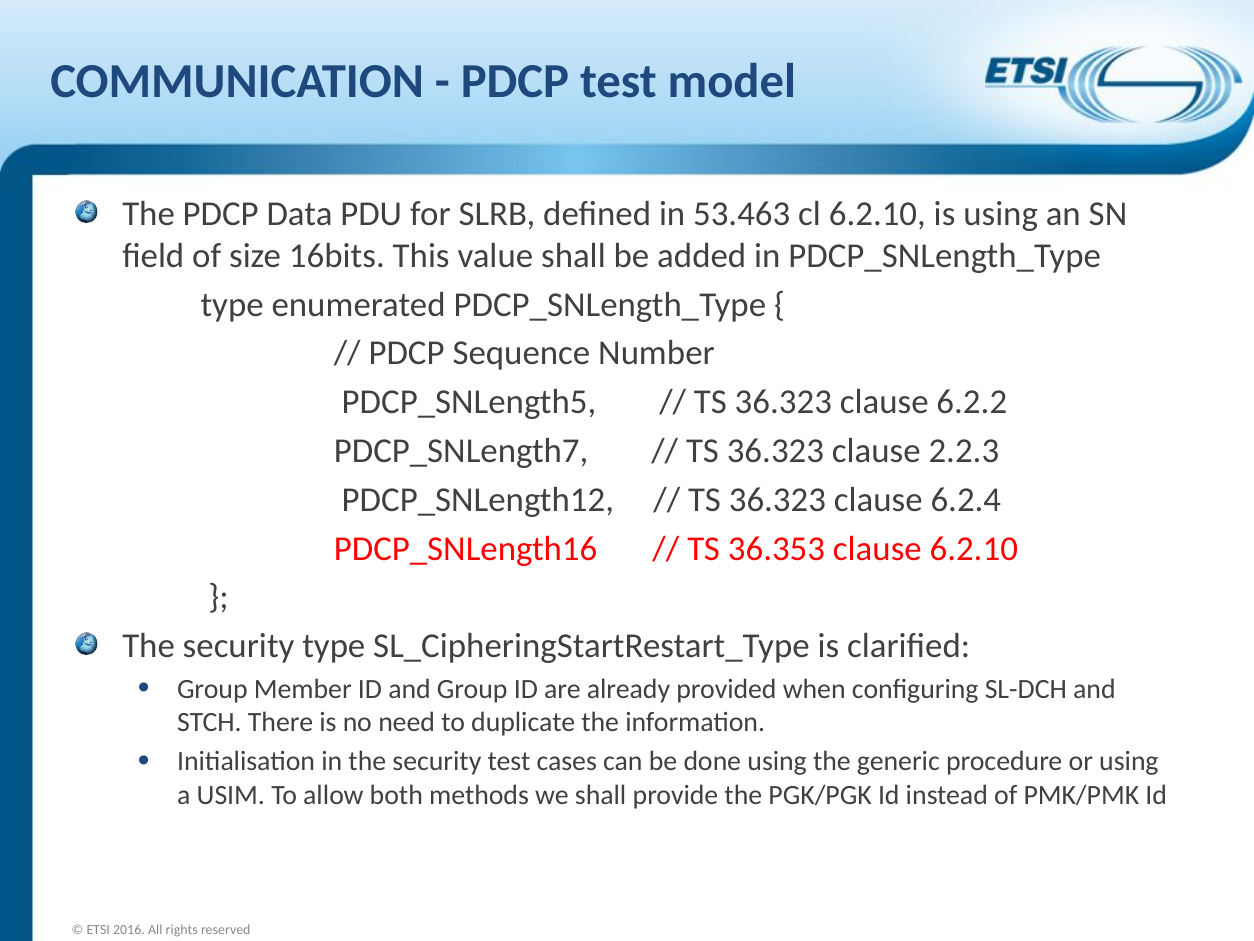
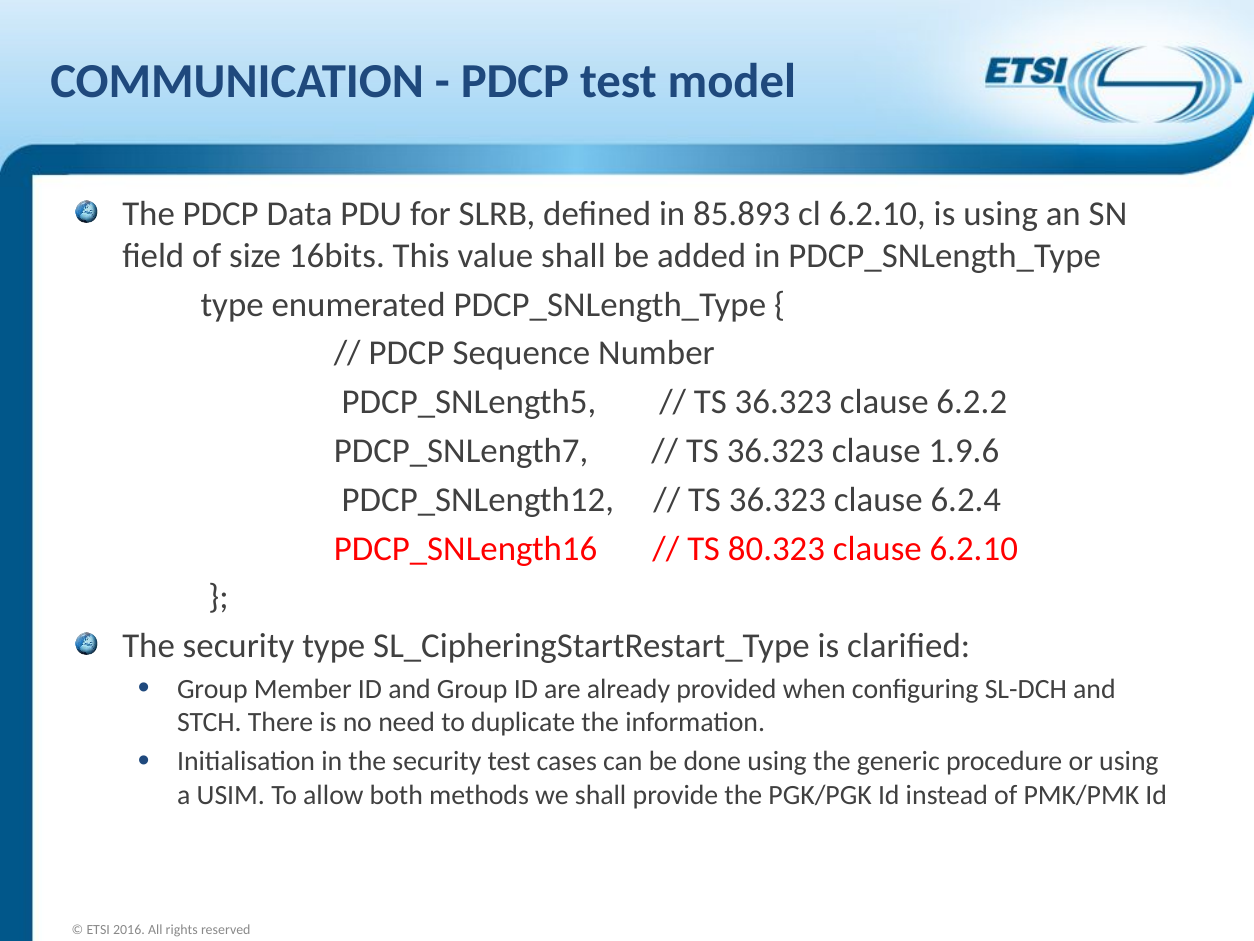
53.463: 53.463 -> 85.893 (742, 214)
2.2.3: 2.2.3 -> 1.9.6 (964, 451)
36.353: 36.353 -> 80.323 (776, 548)
